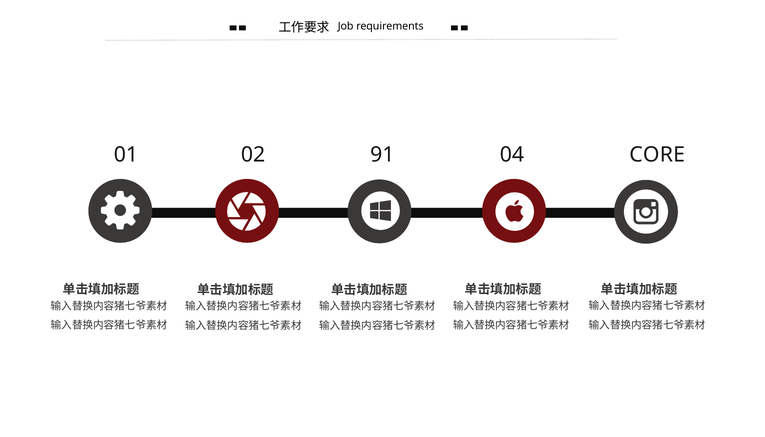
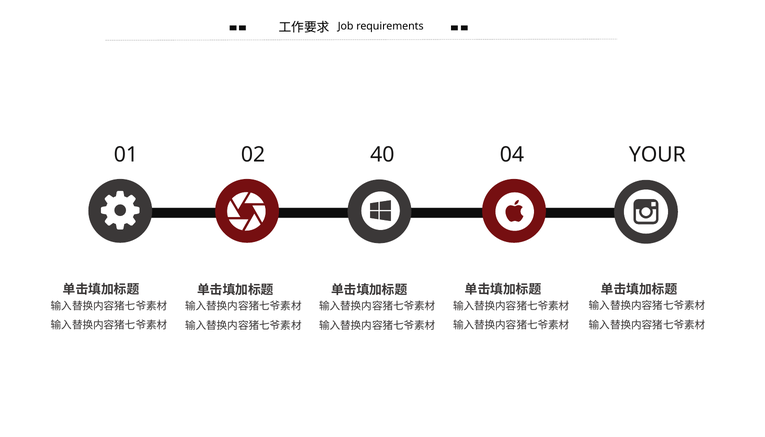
91: 91 -> 40 (382, 155)
CORE: CORE -> YOUR (657, 155)
